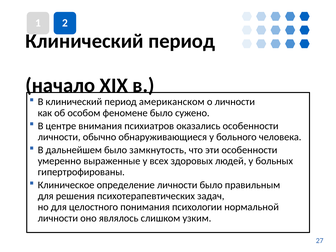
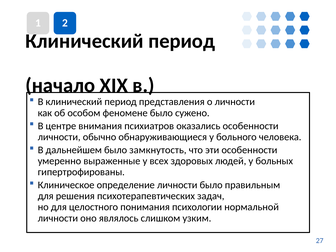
американском: американском -> представления (172, 102)
